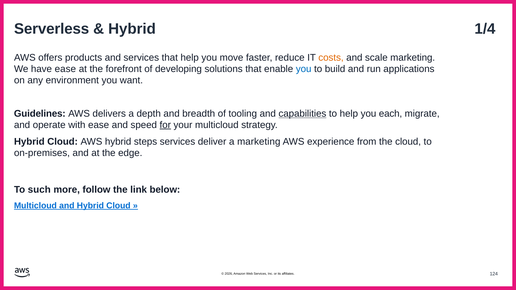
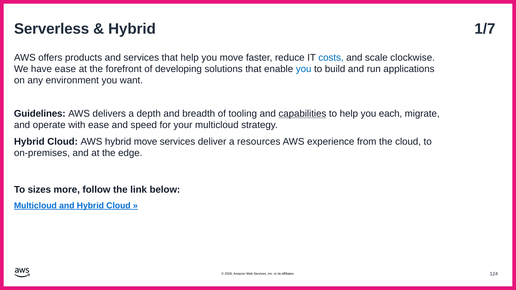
1/4: 1/4 -> 1/7 (485, 29)
costs colour: orange -> blue (331, 58)
scale marketing: marketing -> clockwise (413, 58)
for underline: present -> none (165, 125)
hybrid steps: steps -> move (146, 142)
a marketing: marketing -> resources (259, 142)
such: such -> sizes (39, 190)
